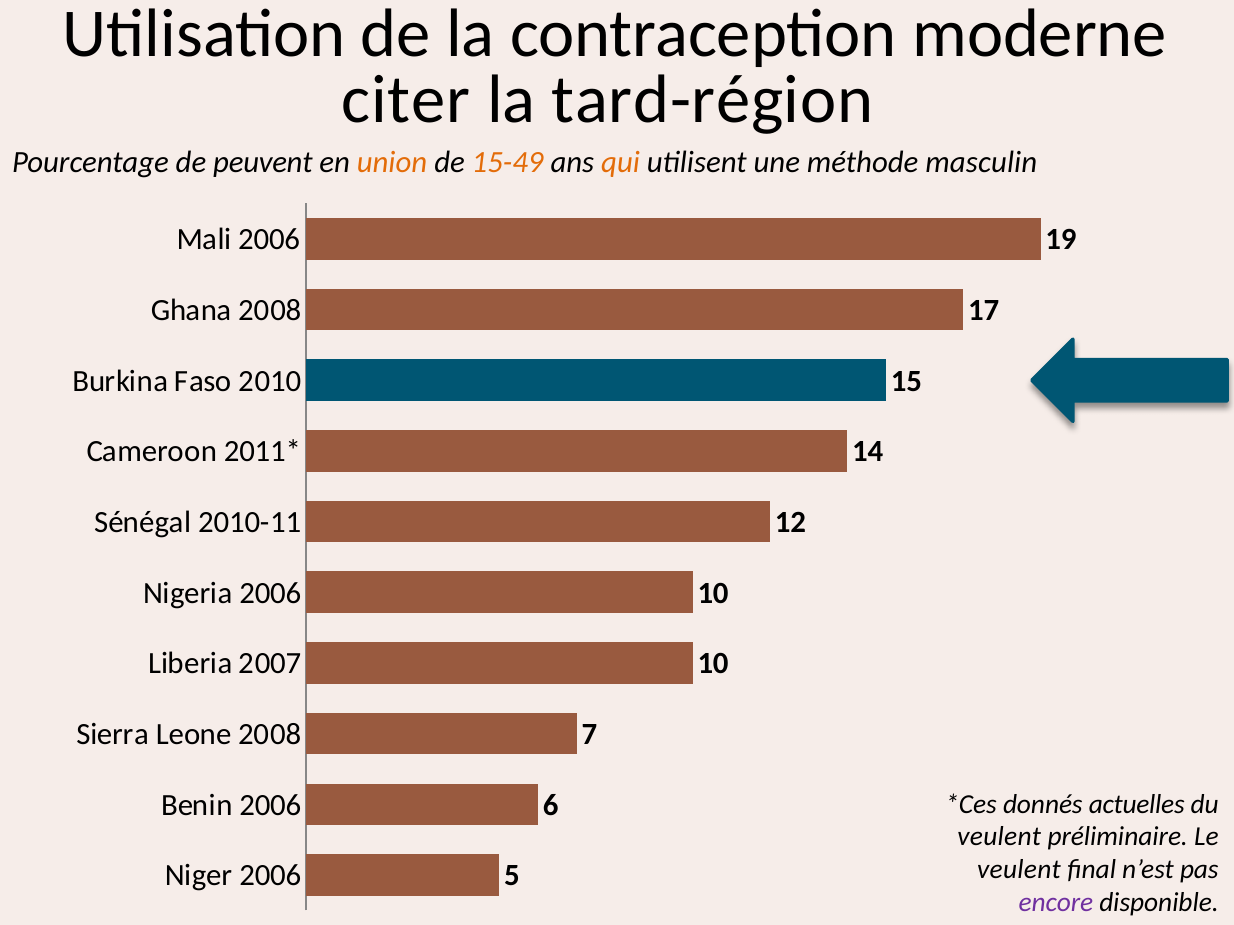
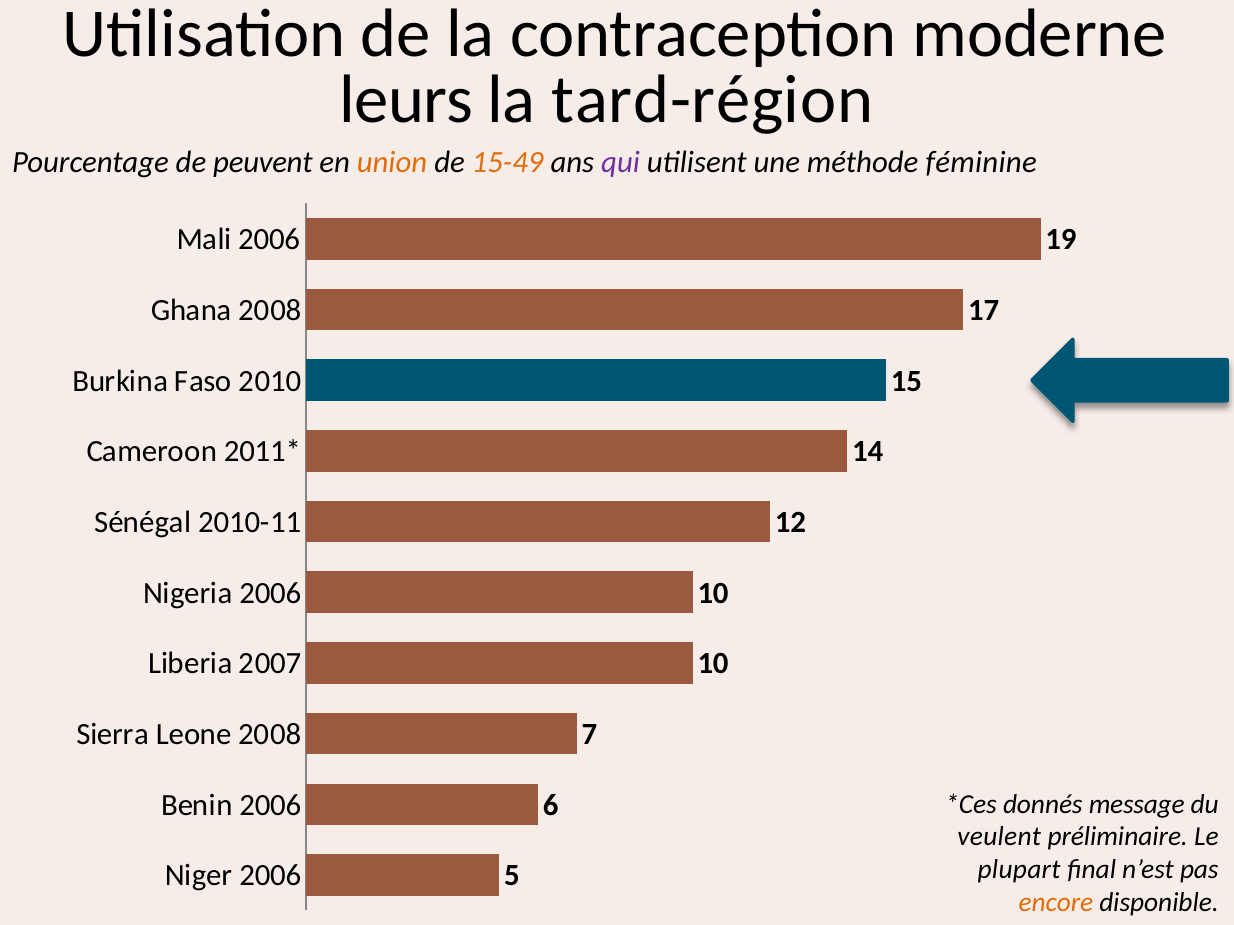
citer: citer -> leurs (406, 100)
qui colour: orange -> purple (621, 162)
masculin: masculin -> féminine (981, 162)
actuelles: actuelles -> message (1137, 805)
veulent: veulent -> plupart (1019, 870)
encore colour: purple -> orange (1056, 903)
